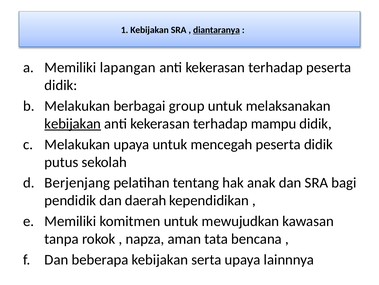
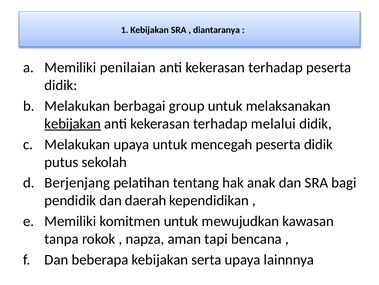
diantaranya underline: present -> none (216, 30)
lapangan: lapangan -> penilaian (128, 67)
mampu: mampu -> melalui (273, 123)
tata: tata -> tapi (216, 238)
